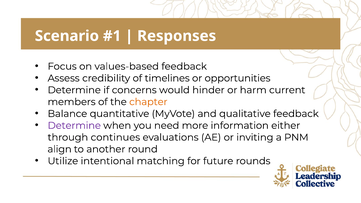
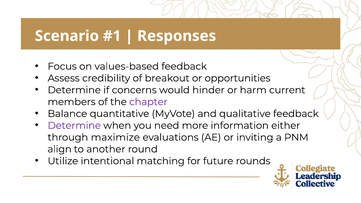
timelines: timelines -> breakout (167, 78)
chapter colour: orange -> purple (148, 102)
continues: continues -> maximize (115, 137)
